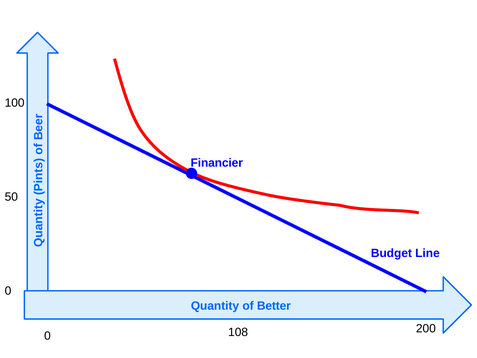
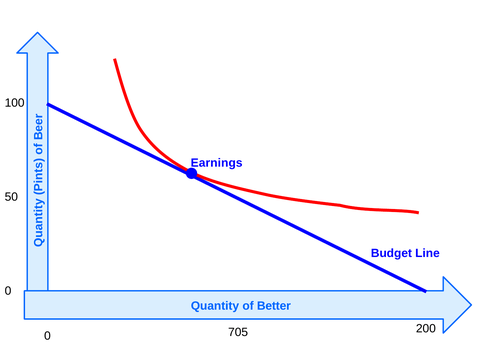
Financier: Financier -> Earnings (217, 163)
108: 108 -> 705 (238, 332)
